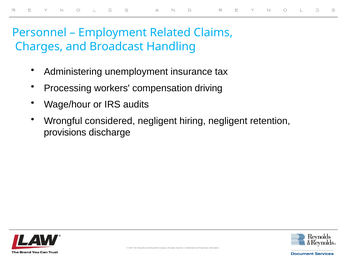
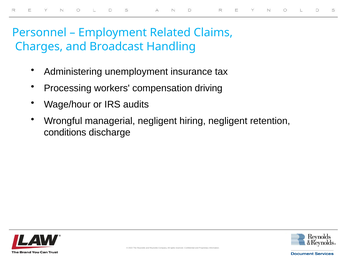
considered: considered -> managerial (110, 121)
provisions: provisions -> conditions (65, 132)
